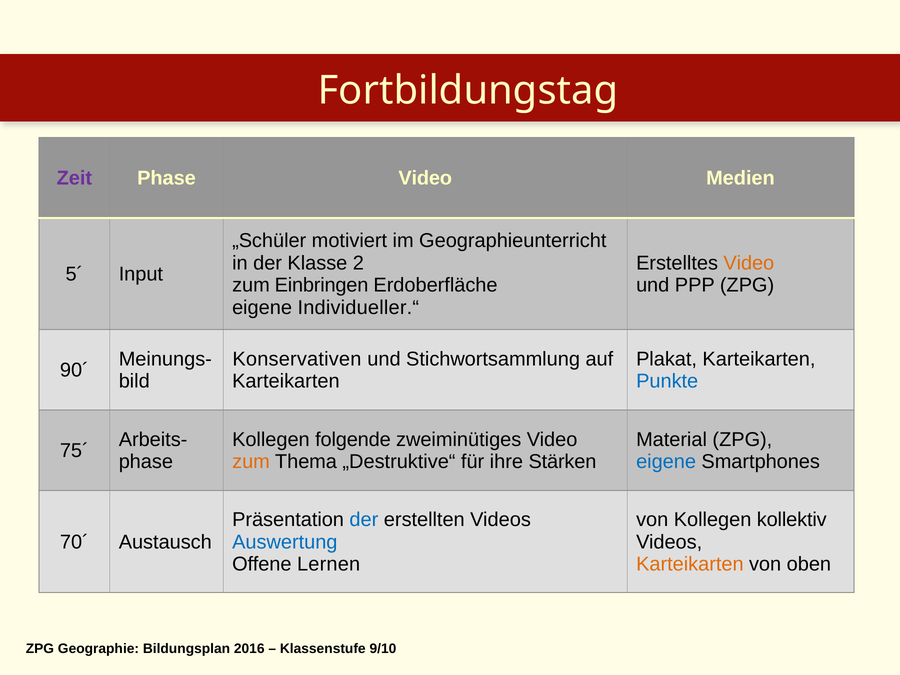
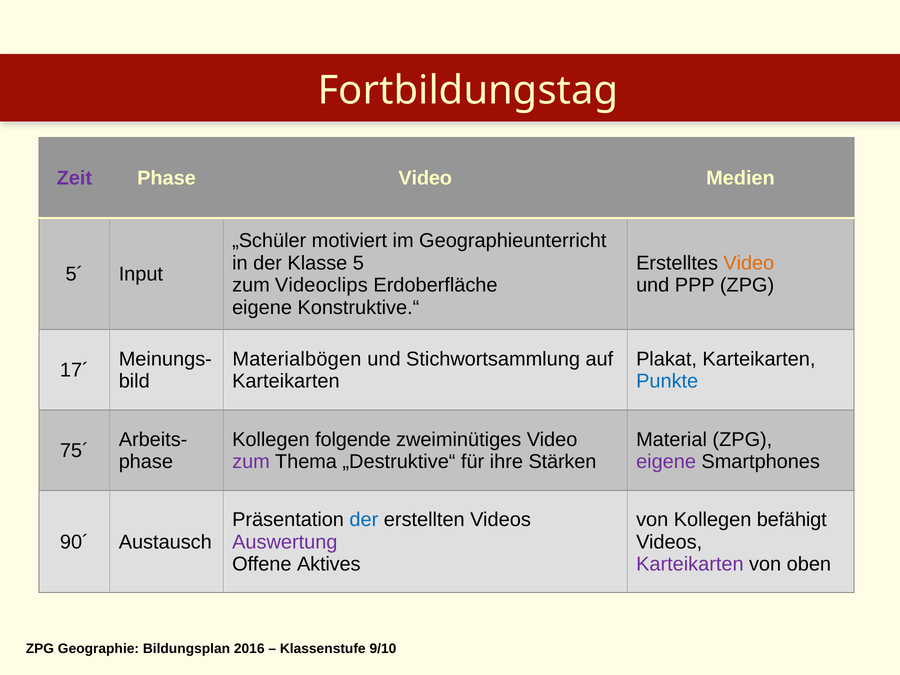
2: 2 -> 5 (358, 263)
Einbringen: Einbringen -> Videoclips (321, 285)
Individueller.“: Individueller.“ -> Konstruktive.“ (358, 307)
Konservativen: Konservativen -> Materialbögen (297, 359)
90´: 90´ -> 17´ (74, 370)
zum colour: orange -> purple (251, 462)
eigene colour: blue -> purple (666, 462)
kollektiv: kollektiv -> befähigt (792, 520)
70´: 70´ -> 90´ (74, 542)
Auswertung colour: blue -> purple (285, 542)
Lernen: Lernen -> Aktives (329, 564)
Karteikarten colour: orange -> purple (690, 564)
